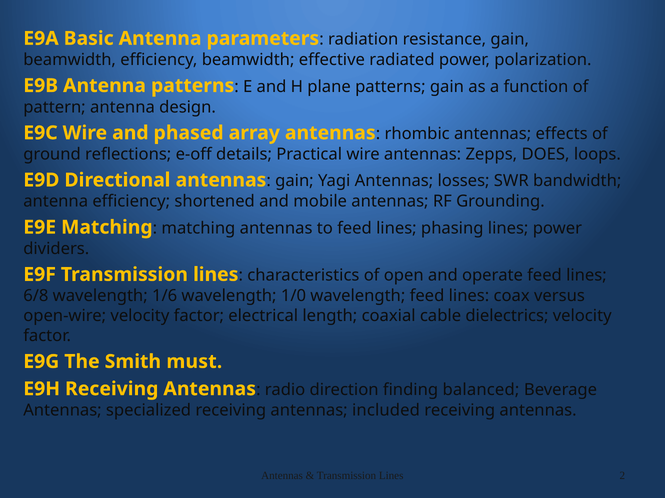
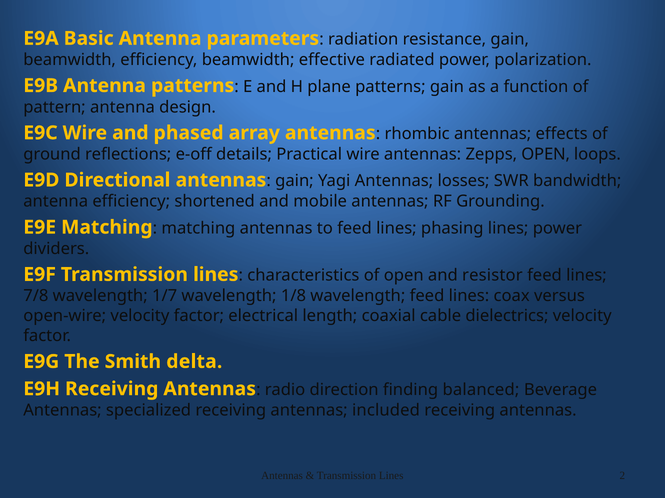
Zepps DOES: DOES -> OPEN (546, 154)
operate: operate -> resistor (492, 276)
6/8: 6/8 -> 7/8 (36, 296)
1/6: 1/6 -> 1/7 (165, 296)
1/0: 1/0 -> 1/8 (293, 296)
must: must -> delta (194, 362)
